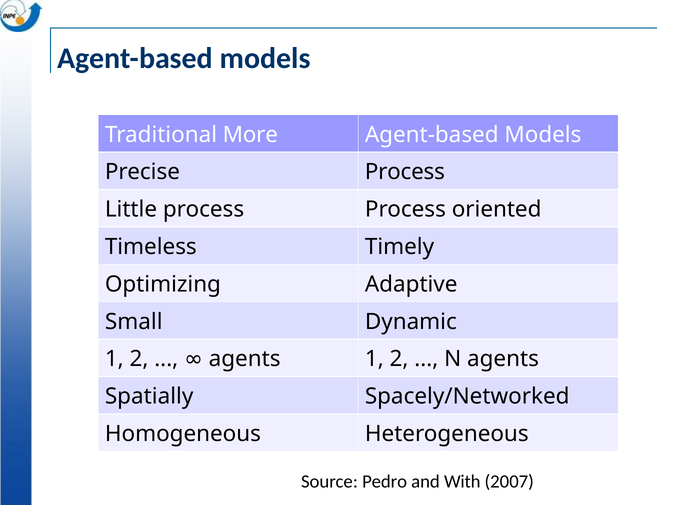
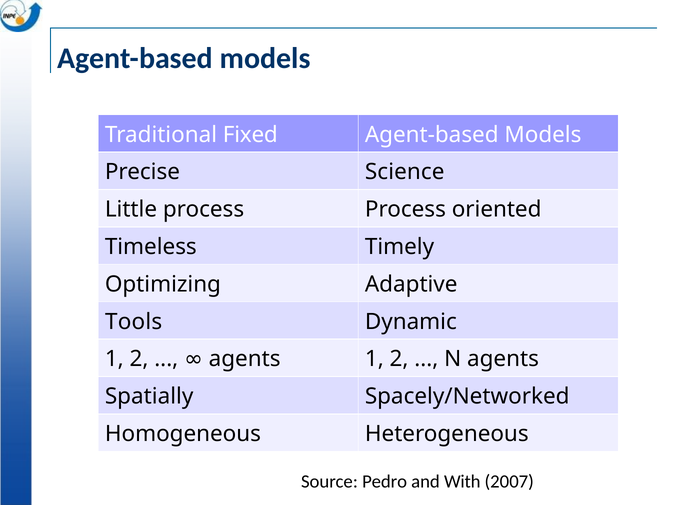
More: More -> Fixed (250, 135)
Precise Process: Process -> Science (405, 172)
Small: Small -> Tools (134, 322)
